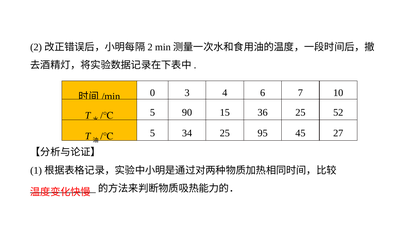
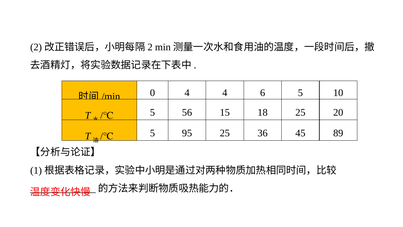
0 3: 3 -> 4 (187, 93)
6 7: 7 -> 5 (300, 93)
90: 90 -> 56 (187, 112)
36: 36 -> 18 (263, 112)
52: 52 -> 20 (338, 112)
34: 34 -> 95 (187, 133)
95: 95 -> 36 (263, 133)
27: 27 -> 89 (338, 133)
